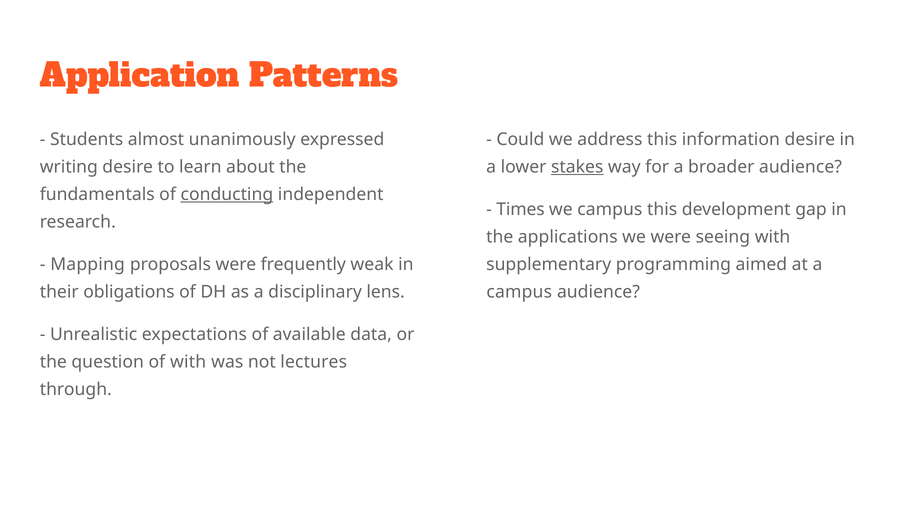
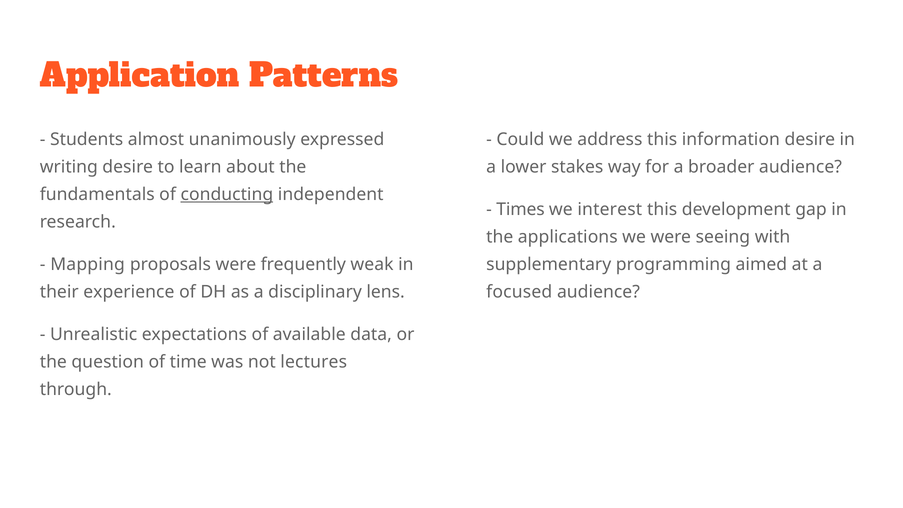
stakes underline: present -> none (577, 167)
we campus: campus -> interest (610, 209)
obligations: obligations -> experience (129, 292)
campus: campus -> focused (519, 292)
of with: with -> time (188, 362)
